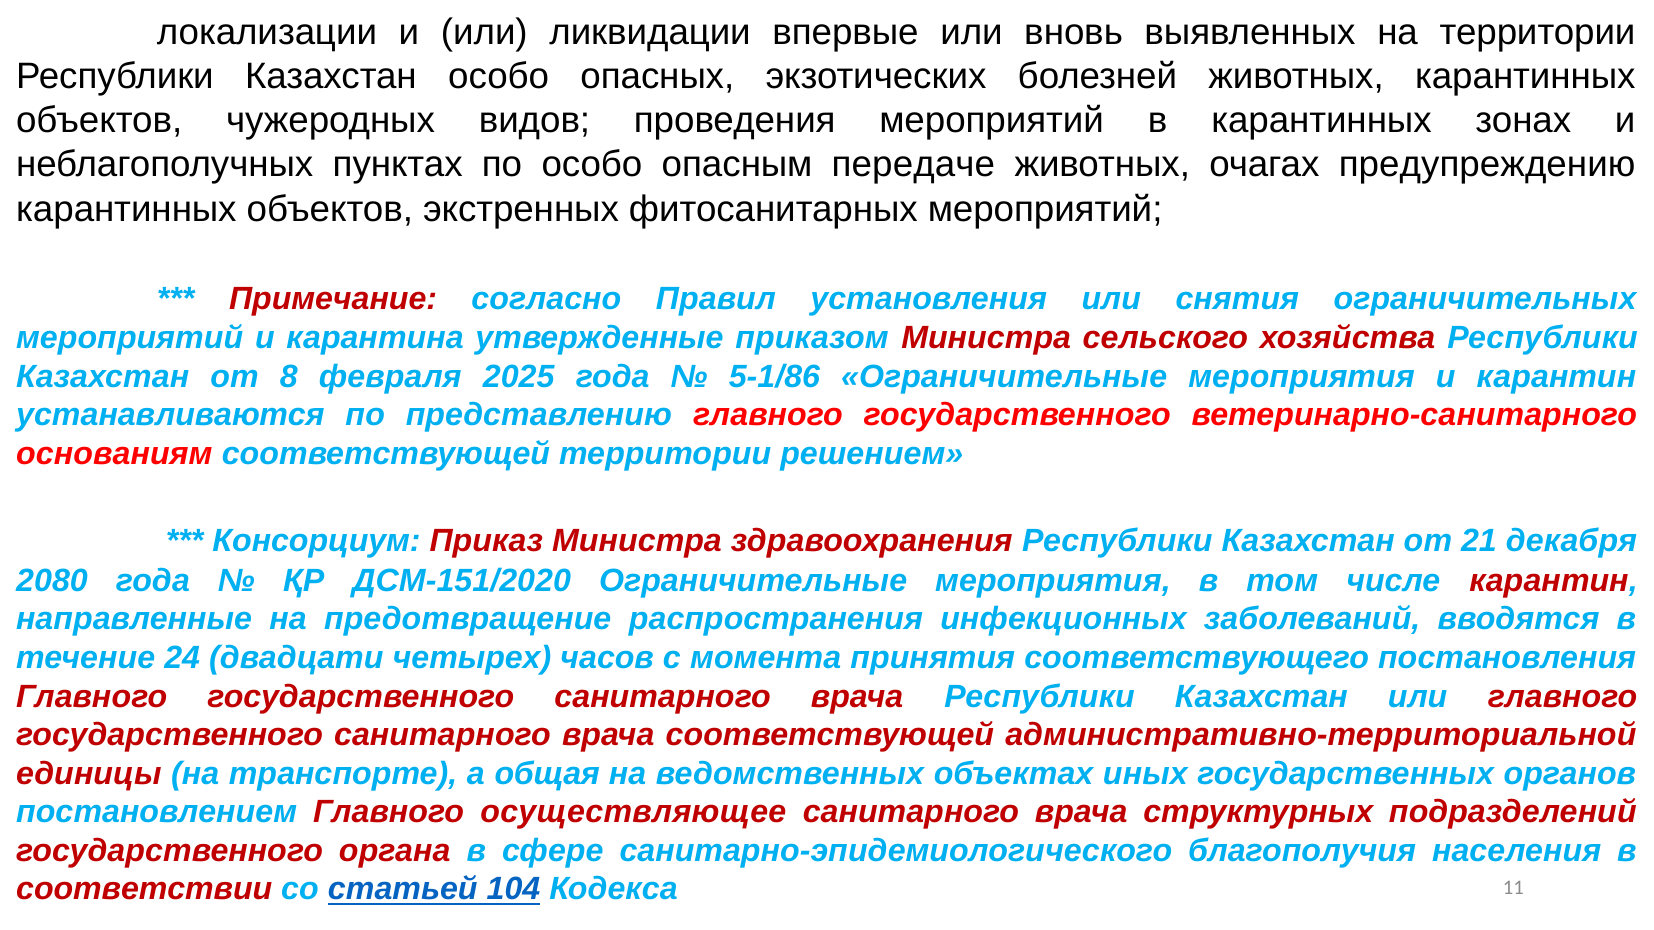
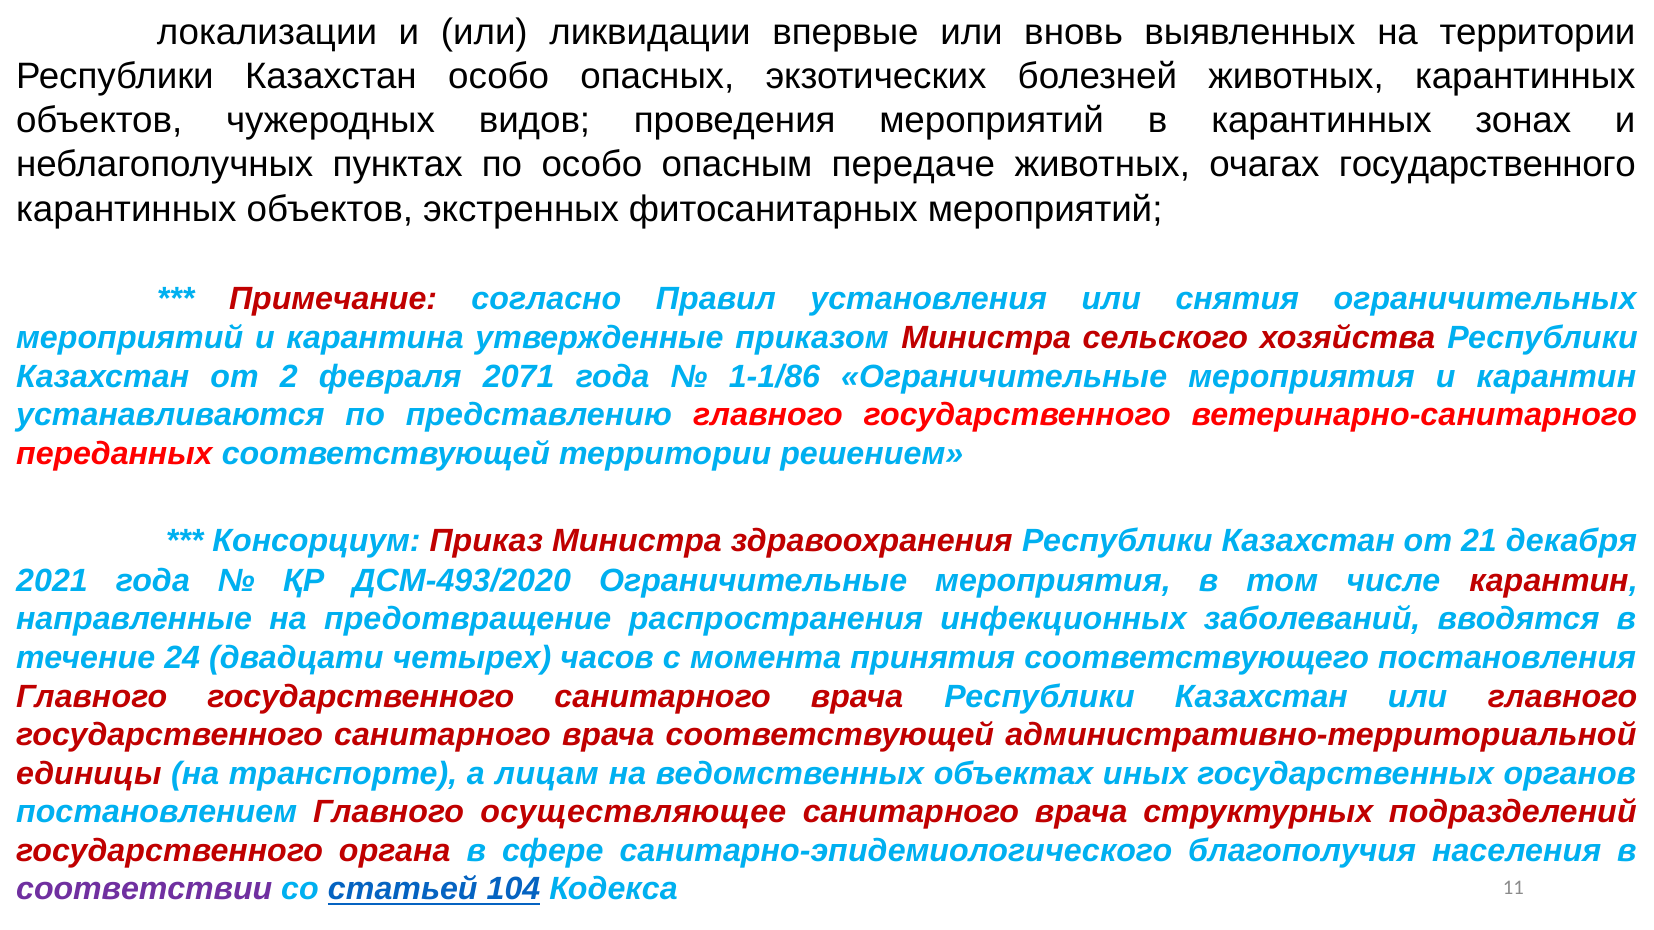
очагах предупреждению: предупреждению -> государственного (1487, 165)
8: 8 -> 2 (289, 377)
2025: 2025 -> 2071 (519, 377)
5-1/86: 5-1/86 -> 1-1/86 (774, 377)
основаниям: основаниям -> переданных (114, 454)
2080: 2080 -> 2021 (52, 581)
ДСМ-151/2020: ДСМ-151/2020 -> ДСМ-493/2020 (462, 581)
общая: общая -> лицам (547, 774)
соответствии colour: red -> purple (144, 890)
